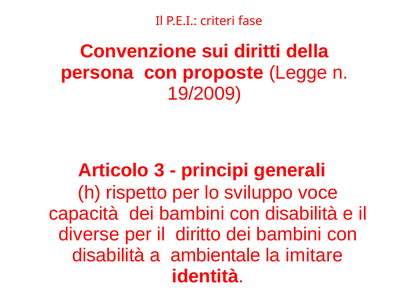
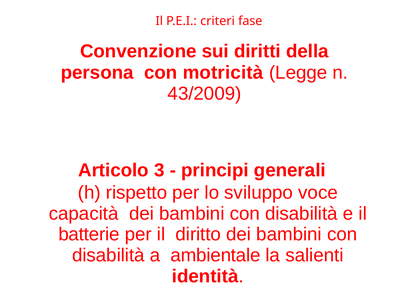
proposte: proposte -> motricità (223, 73)
19/2009: 19/2009 -> 43/2009 (205, 94)
diverse: diverse -> batterie (89, 234)
imitare: imitare -> salienti (314, 255)
